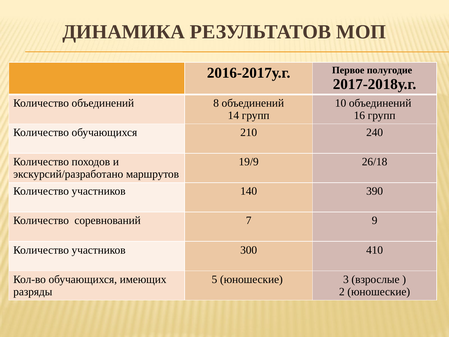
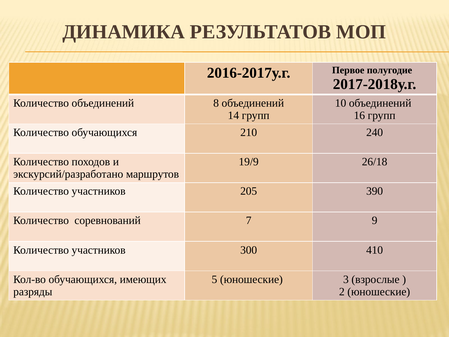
140: 140 -> 205 (249, 191)
